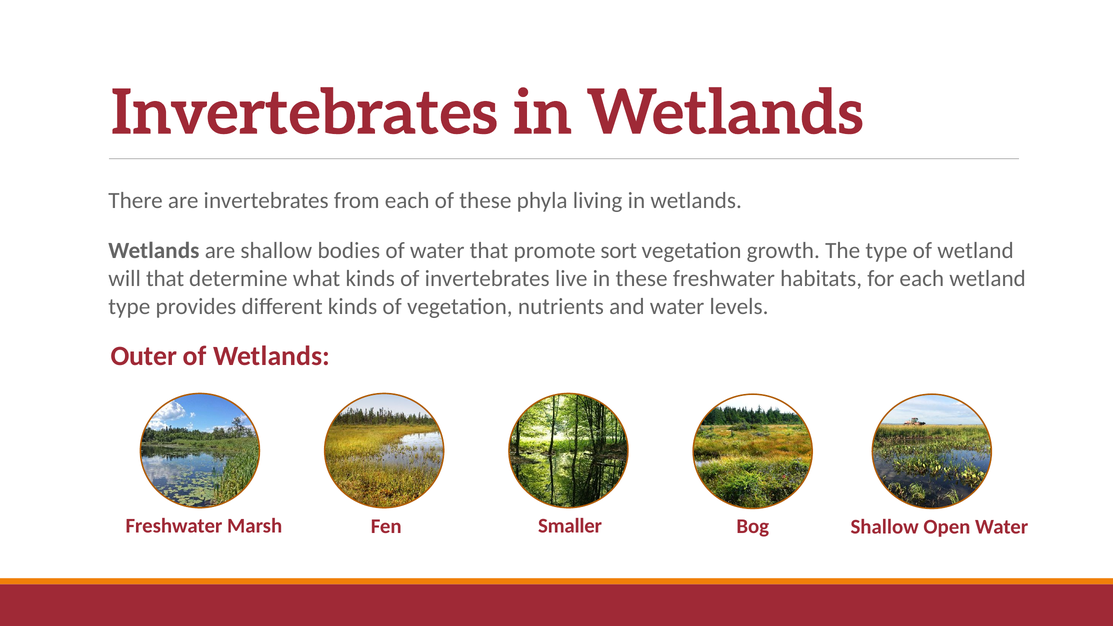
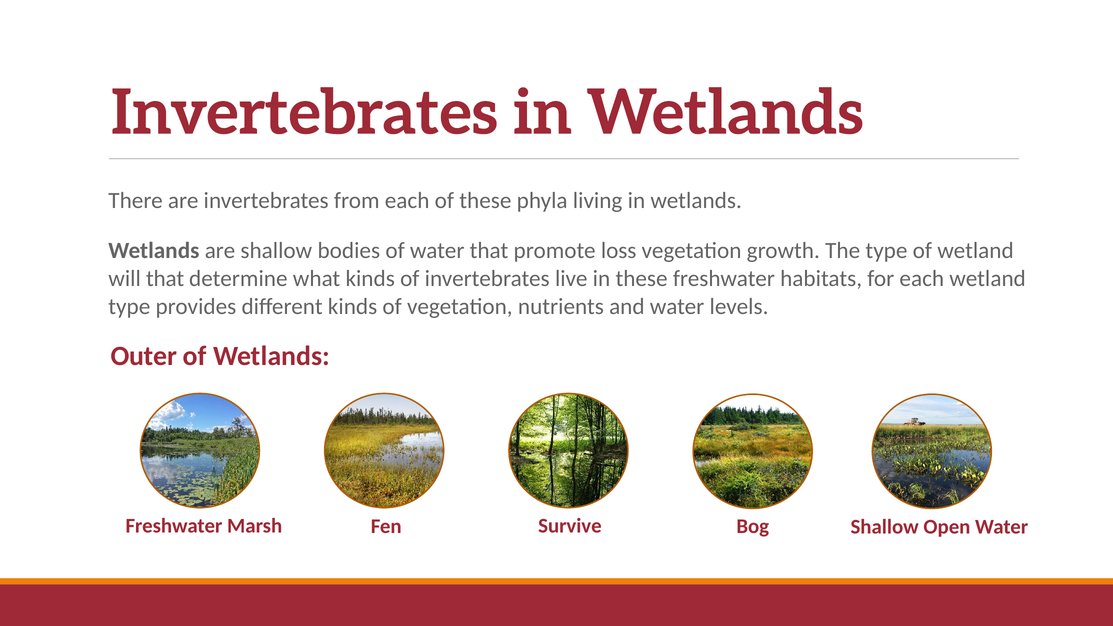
sort: sort -> loss (619, 251)
Smaller: Smaller -> Survive (570, 526)
